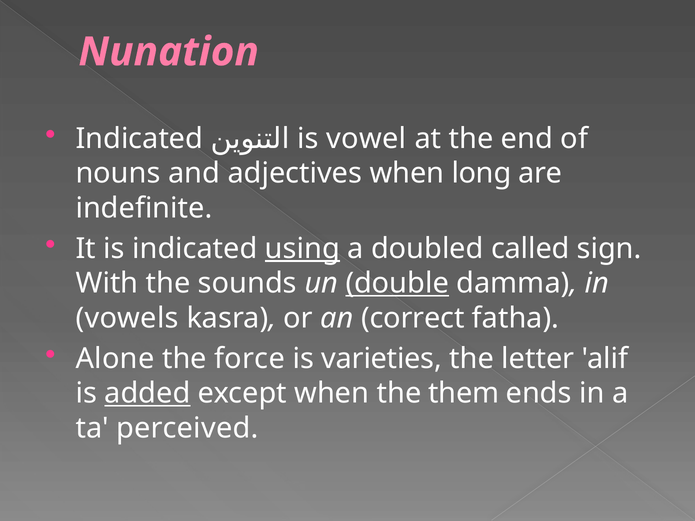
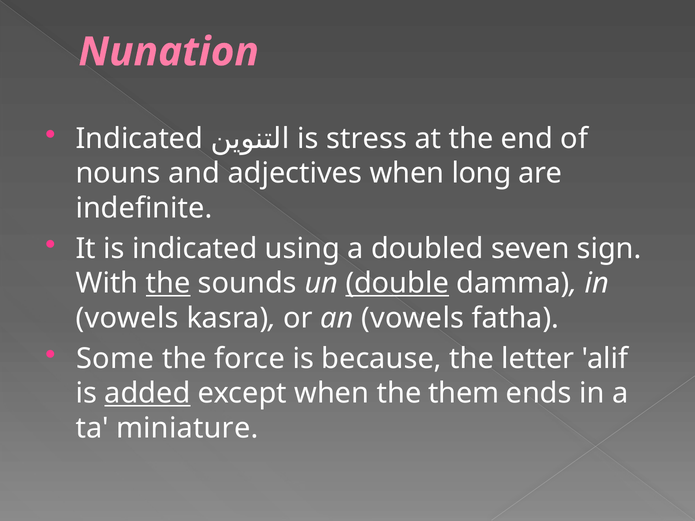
vowel: vowel -> stress (367, 139)
using underline: present -> none (302, 249)
called: called -> seven (530, 249)
the underline: none -> present (168, 283)
an correct: correct -> vowels (413, 318)
Alone: Alone -> Some (115, 359)
varieties: varieties -> because (381, 359)
perceived: perceived -> miniature (187, 428)
